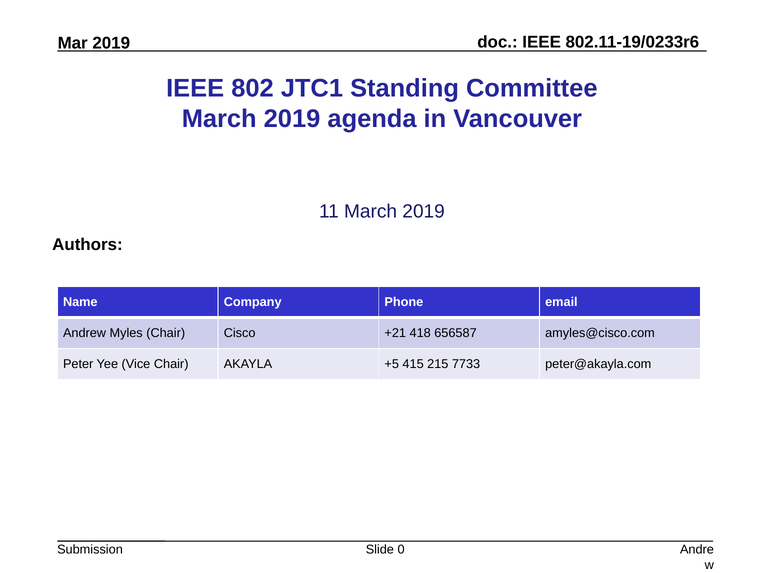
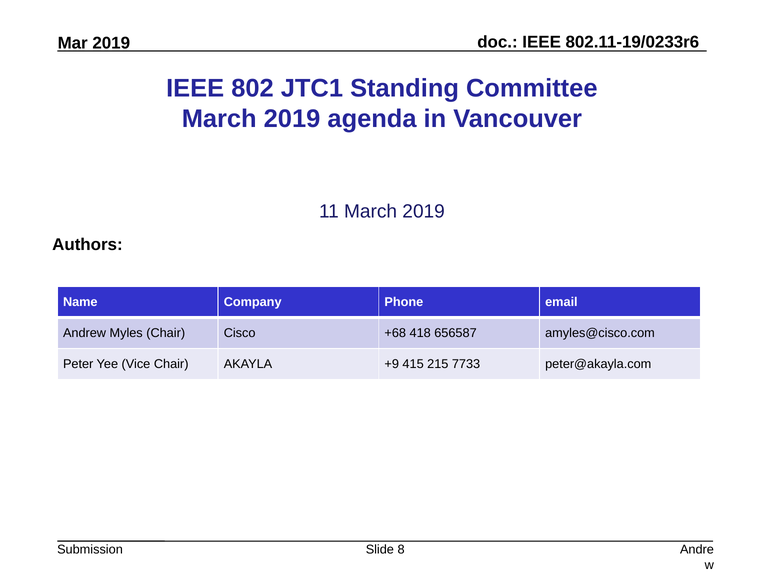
+21: +21 -> +68 (395, 333)
+5: +5 -> +9 (392, 364)
0: 0 -> 8 (401, 550)
